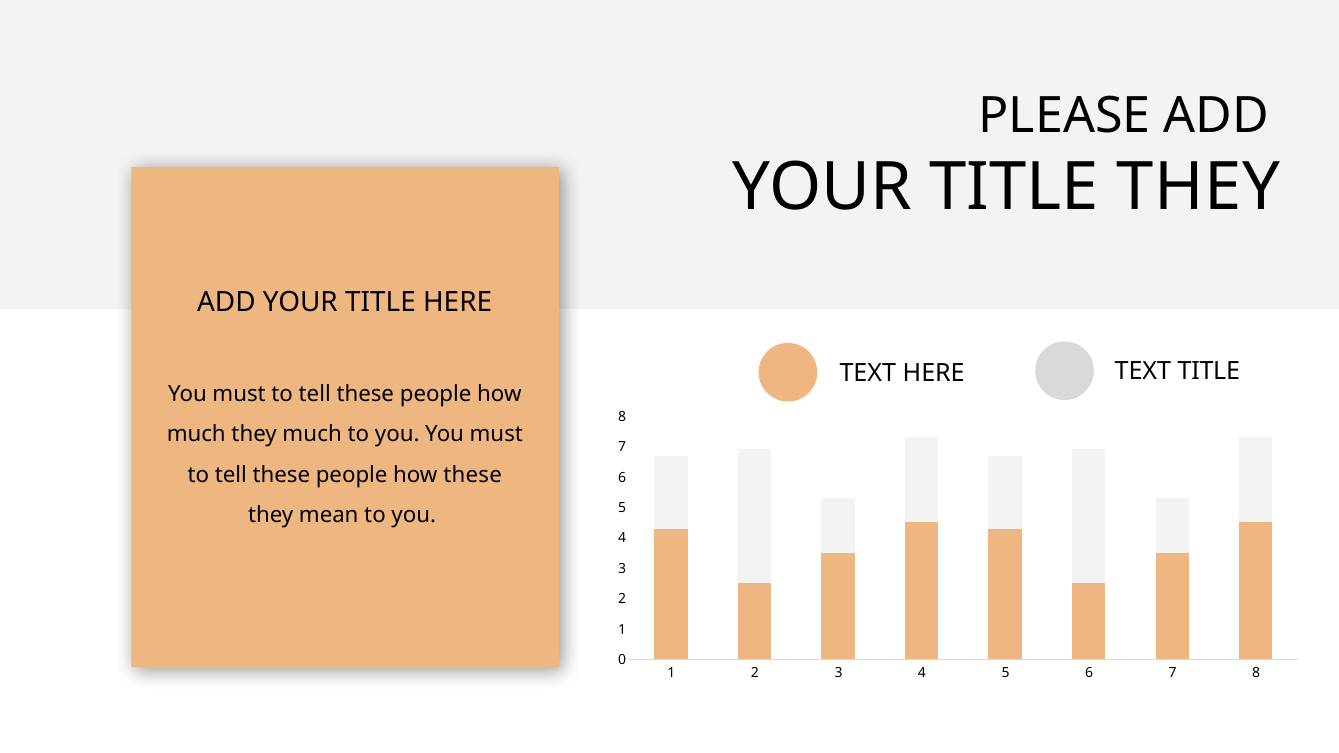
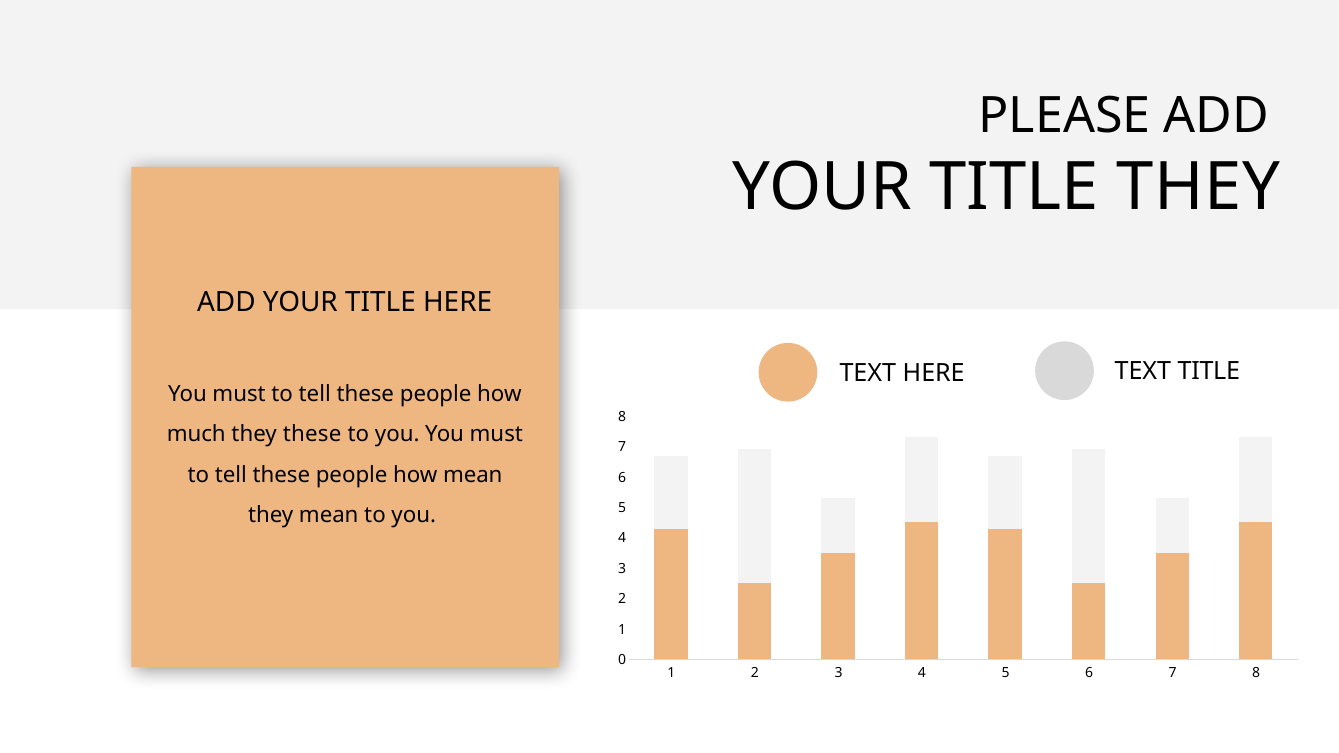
they much: much -> these (312, 435)
how these: these -> mean (473, 475)
